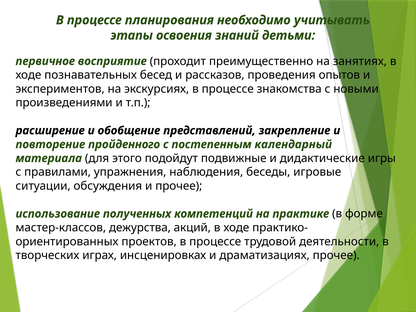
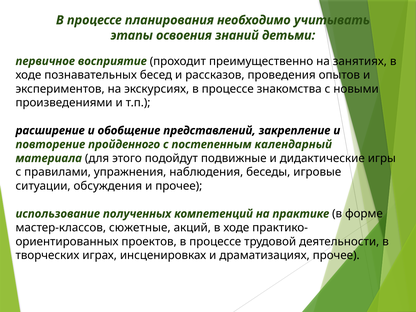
дежурства: дежурства -> сюжетные (140, 228)
